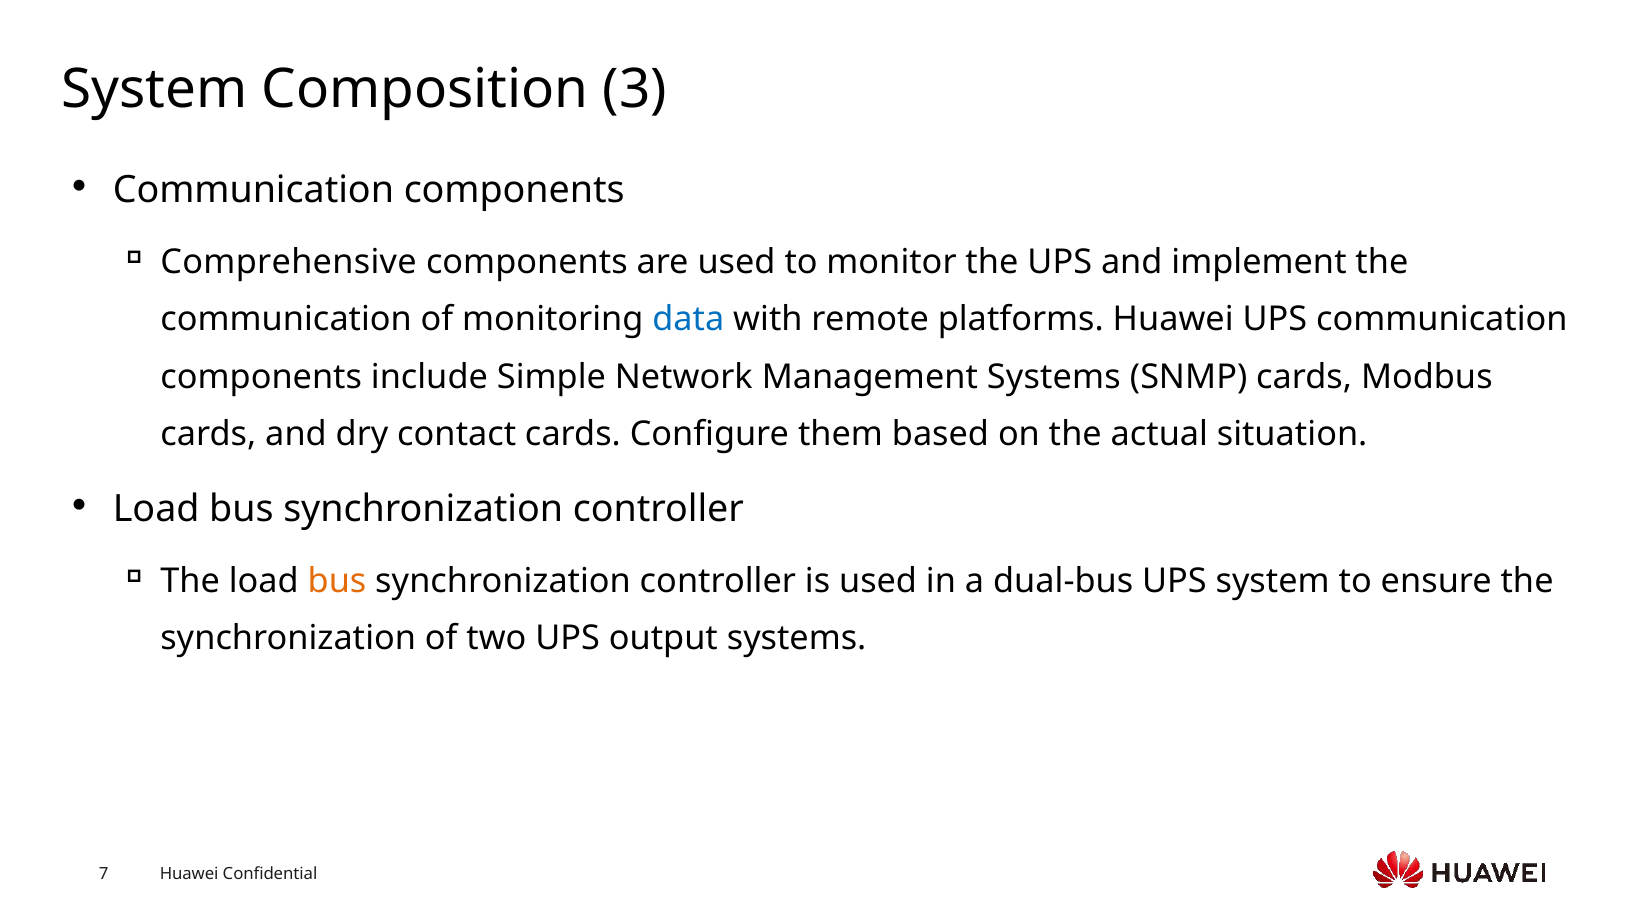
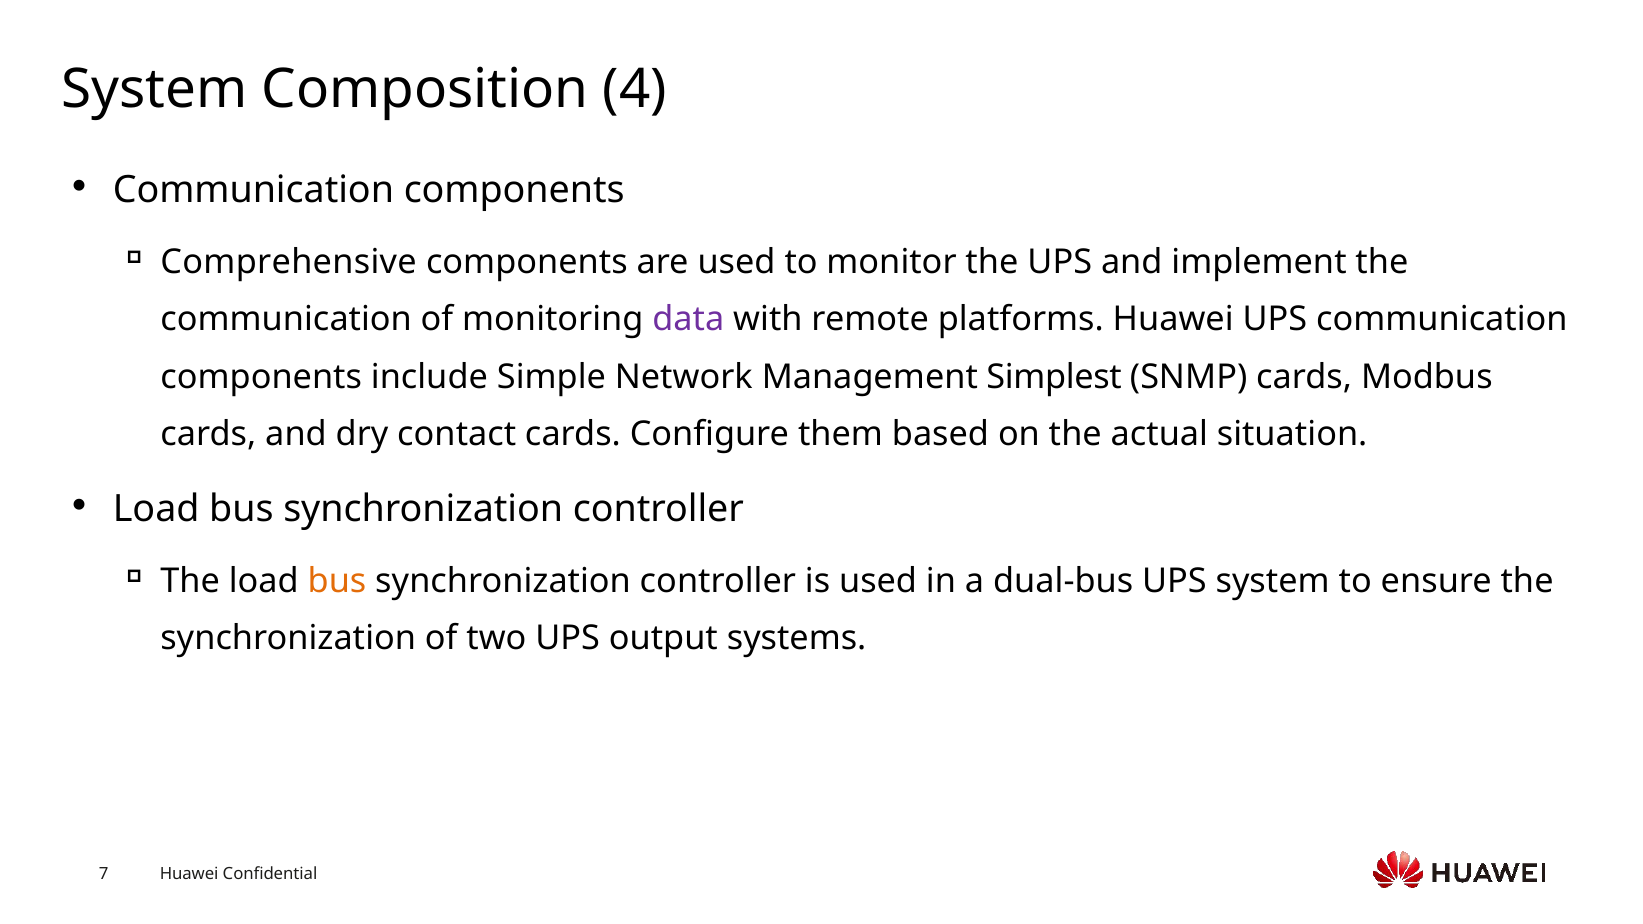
3: 3 -> 4 (635, 90)
data colour: blue -> purple (688, 320)
Management Systems: Systems -> Simplest (1054, 377)
